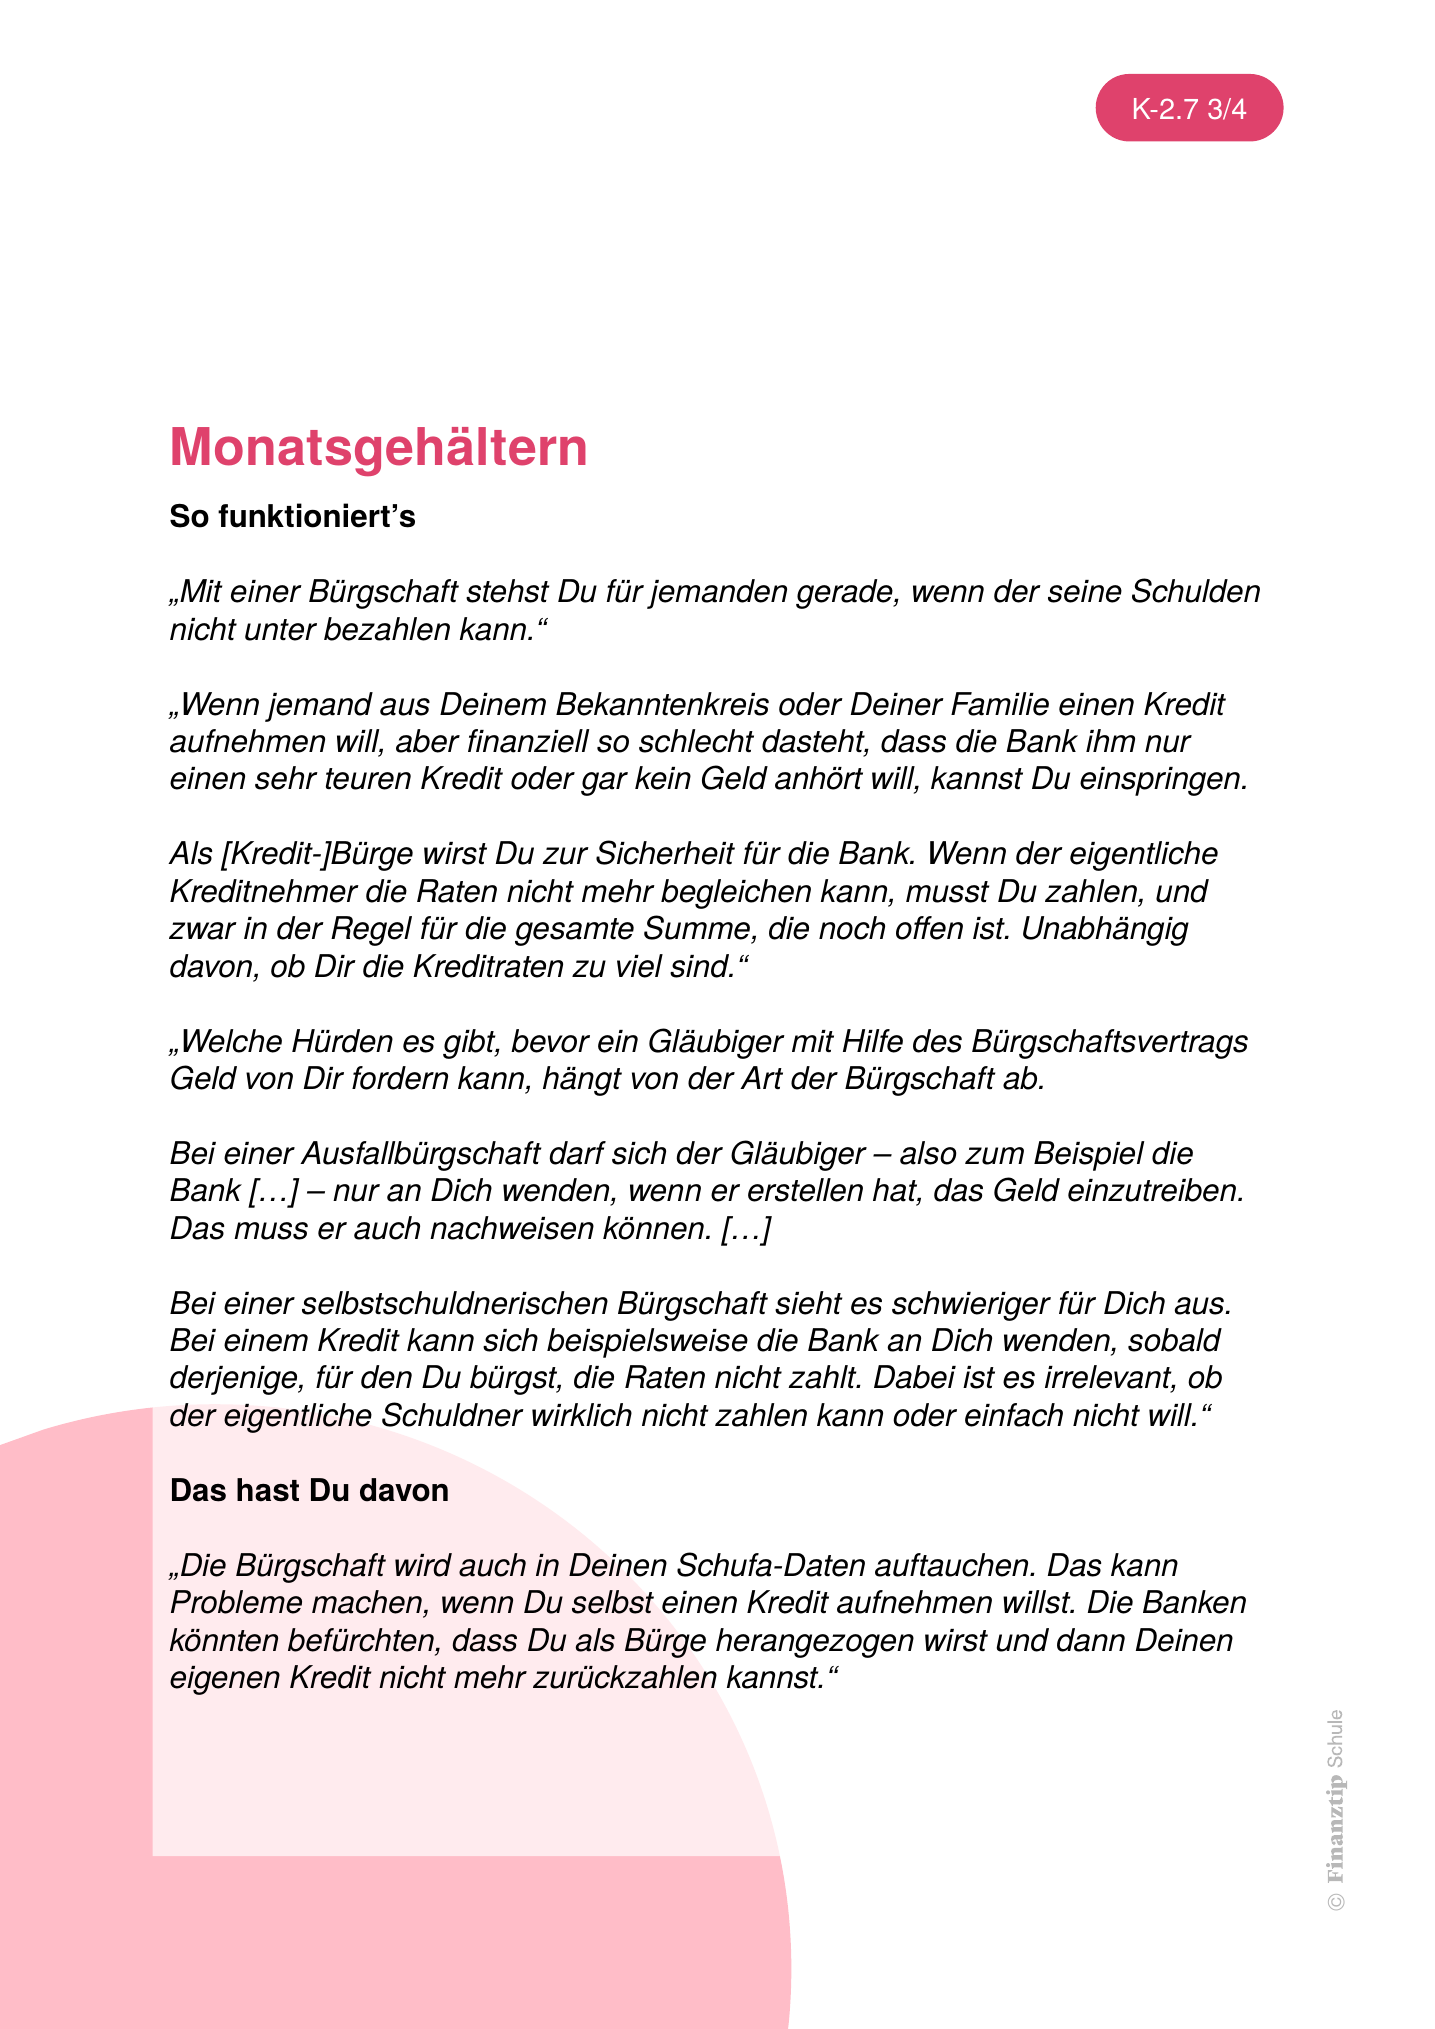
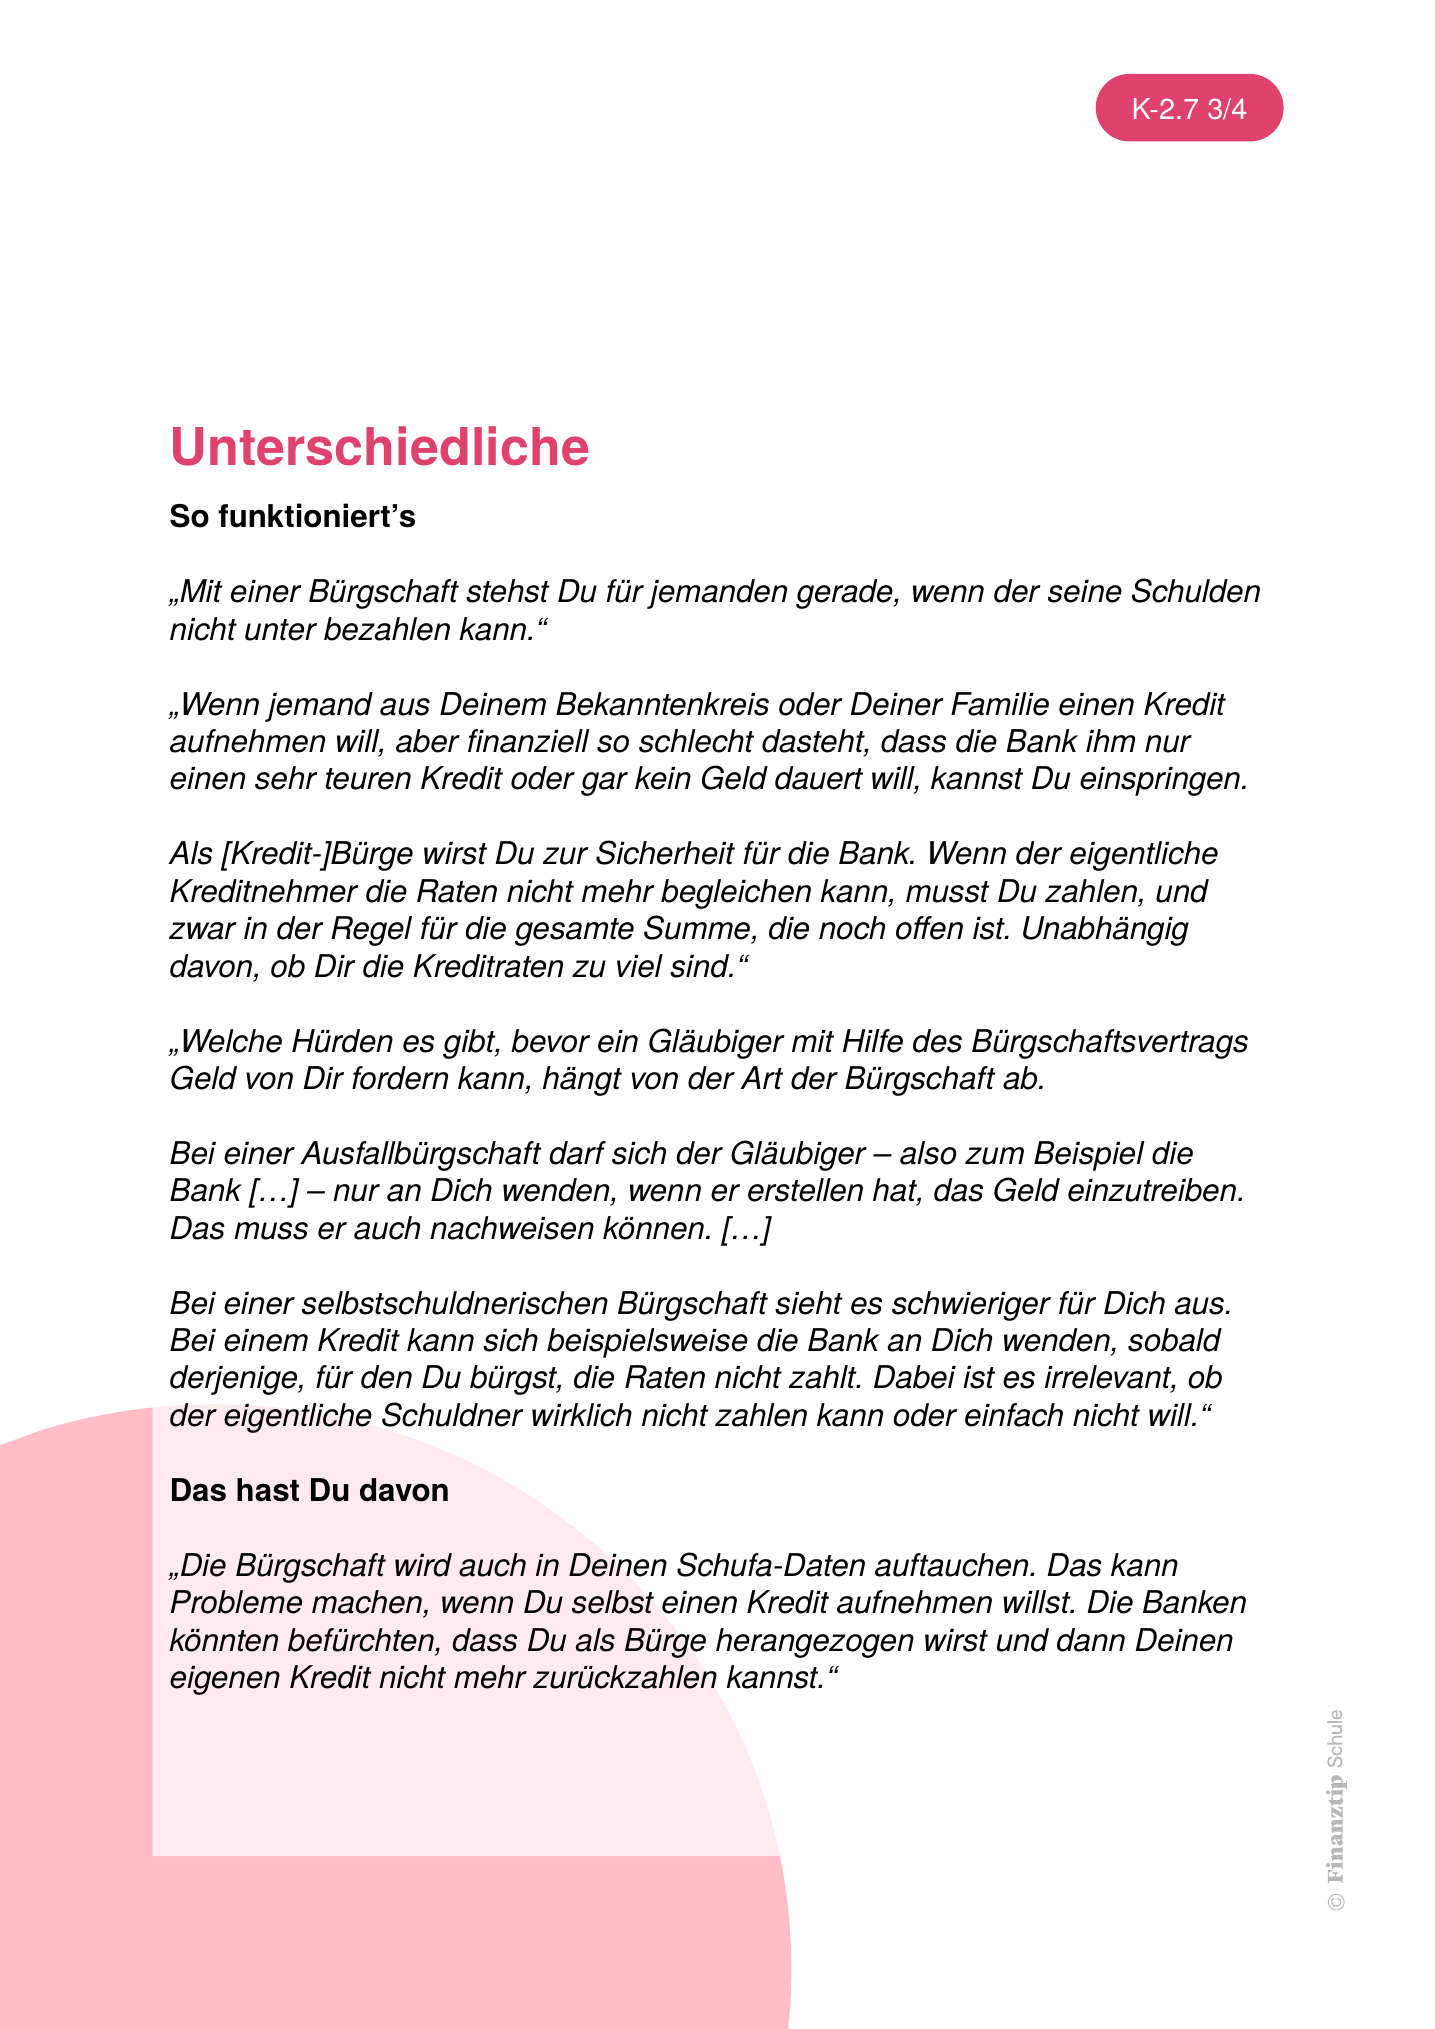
Monatsgehältern: Monatsgehältern -> Unterschiedliche (380, 448)
anhört: anhört -> dauert (818, 780)
